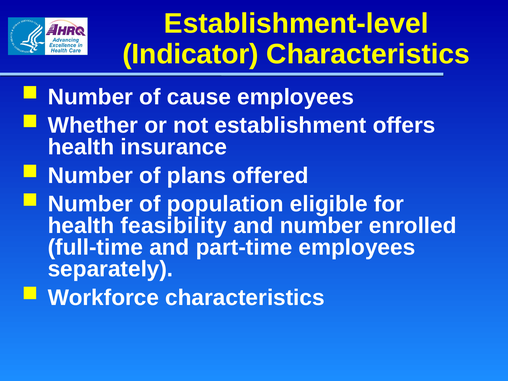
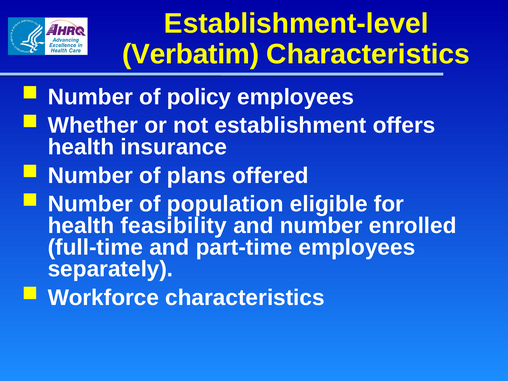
Indicator: Indicator -> Verbatim (191, 54)
cause: cause -> policy (199, 97)
